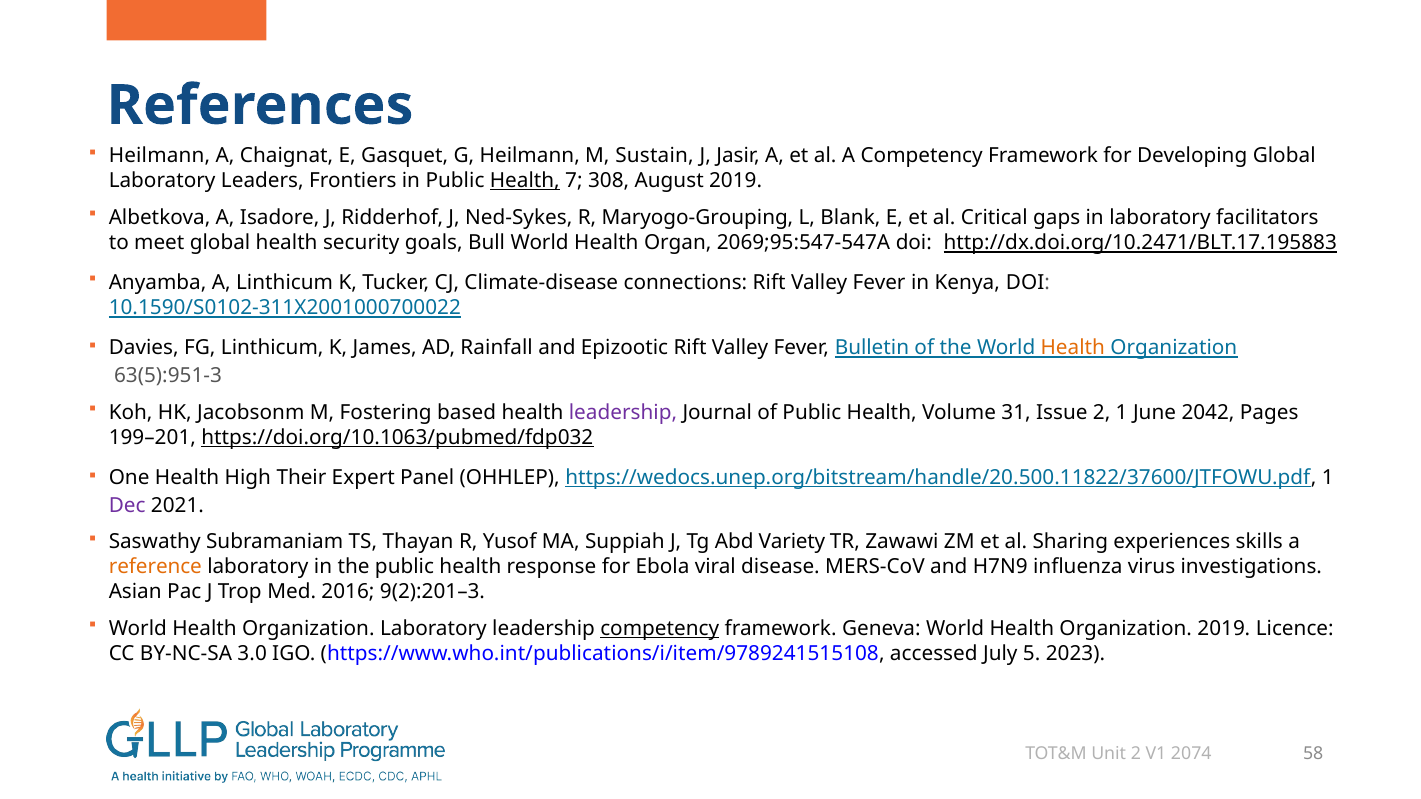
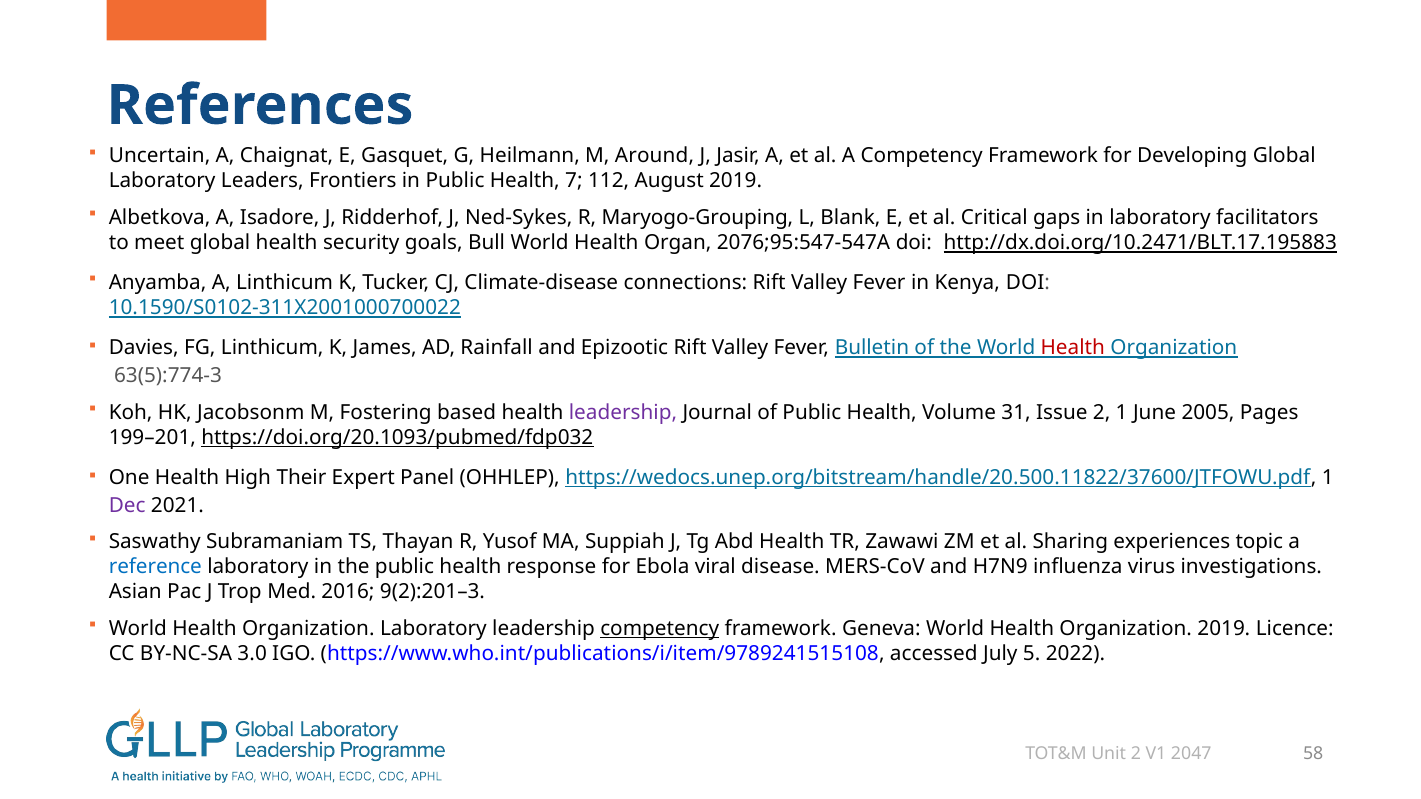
Heilmann: Heilmann -> Uncertain (160, 156)
Sustain: Sustain -> Around (655, 156)
Health underline: present -> none (525, 181)
308: 308 -> 112 (609, 181)
2069;95:547-547A: 2069;95:547-547A -> 2076;95:547-547A (803, 242)
Health colour: orange -> red (1073, 347)
63(5):951-3: 63(5):951-3 -> 63(5):774-3 (168, 376)
2042: 2042 -> 2005 (1208, 412)
https://doi.org/10.1063/pubmed/fdp032: https://doi.org/10.1063/pubmed/fdp032 -> https://doi.org/20.1093/pubmed/fdp032 (397, 437)
Abd Variety: Variety -> Health (792, 542)
skills: skills -> topic (1259, 542)
reference colour: orange -> blue (155, 567)
2023: 2023 -> 2022 (1075, 654)
2074: 2074 -> 2047 (1191, 754)
